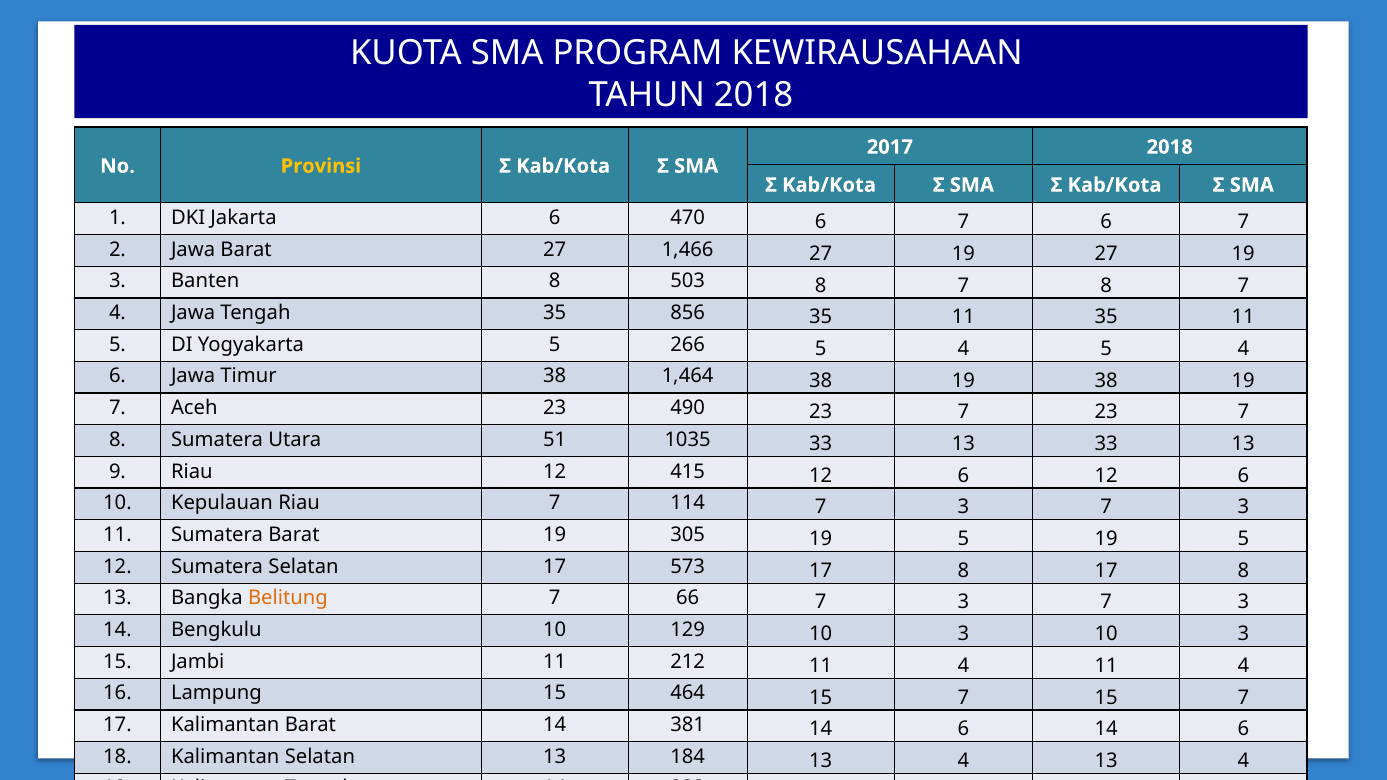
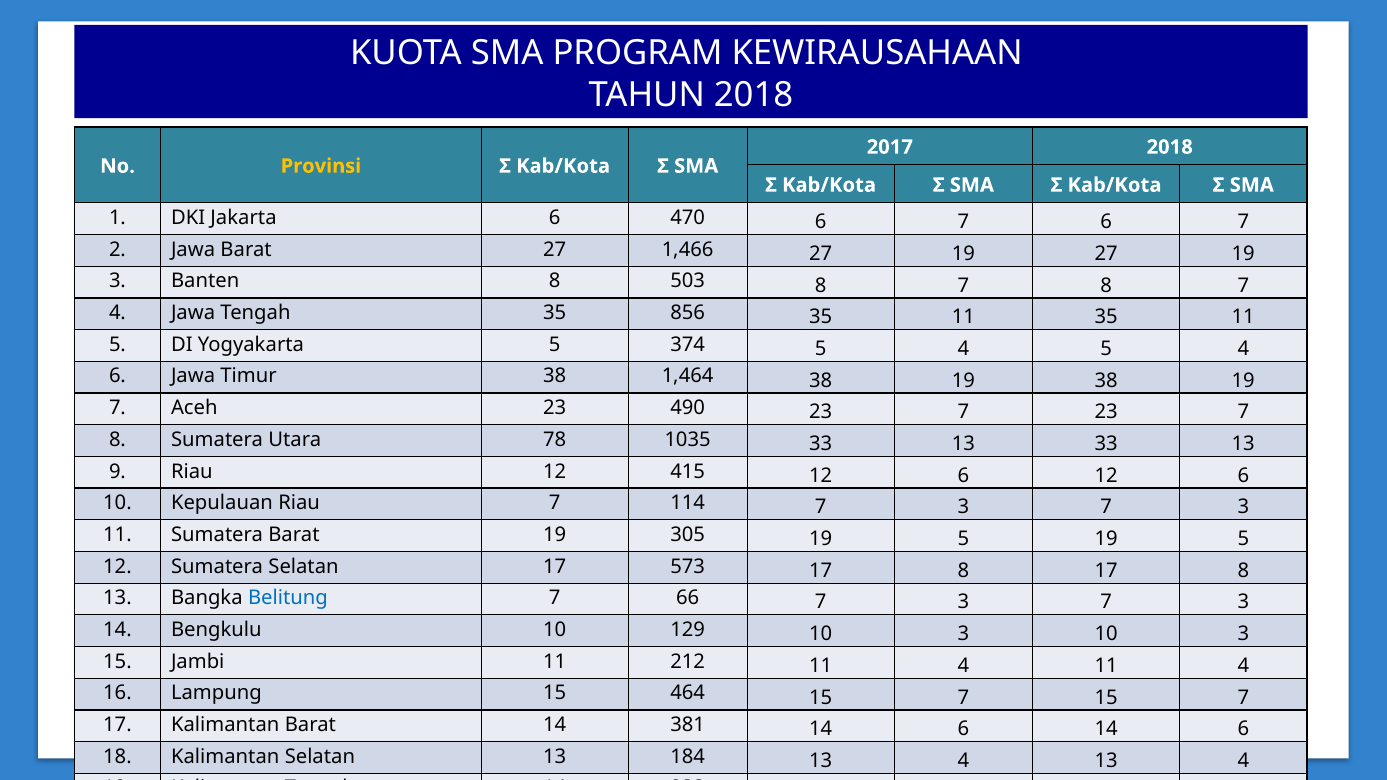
266: 266 -> 374 (688, 345)
51: 51 -> 78 (555, 440)
Belitung colour: orange -> blue (288, 598)
